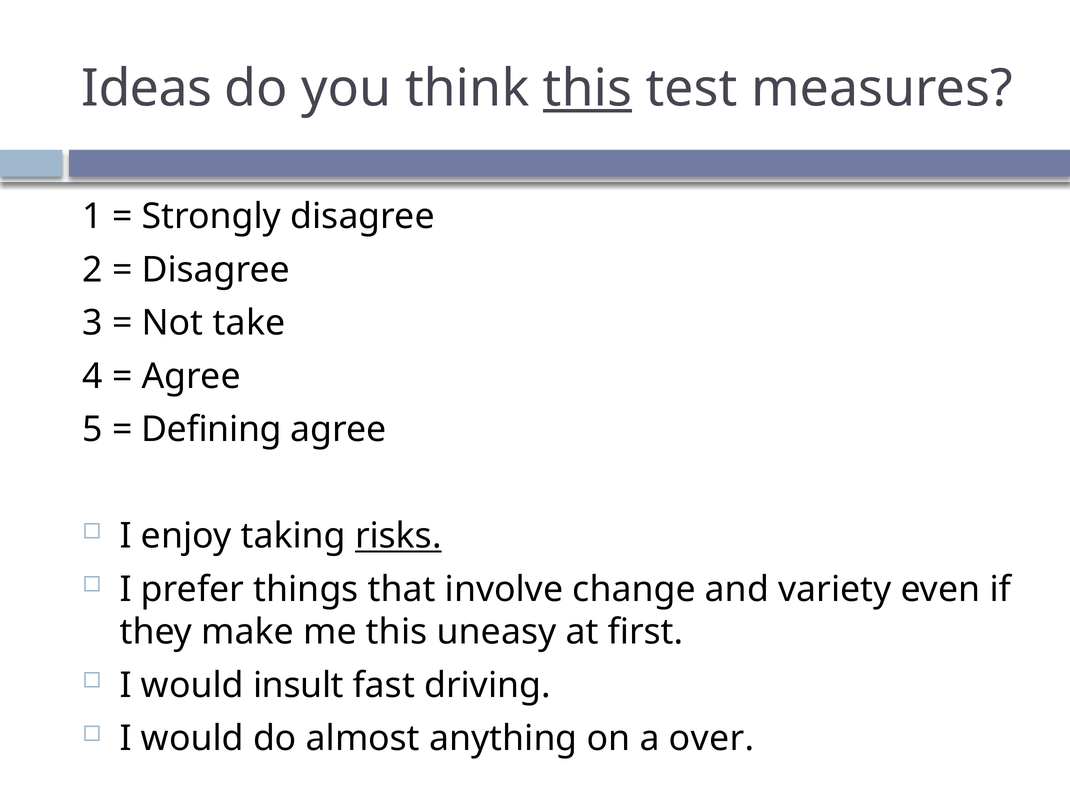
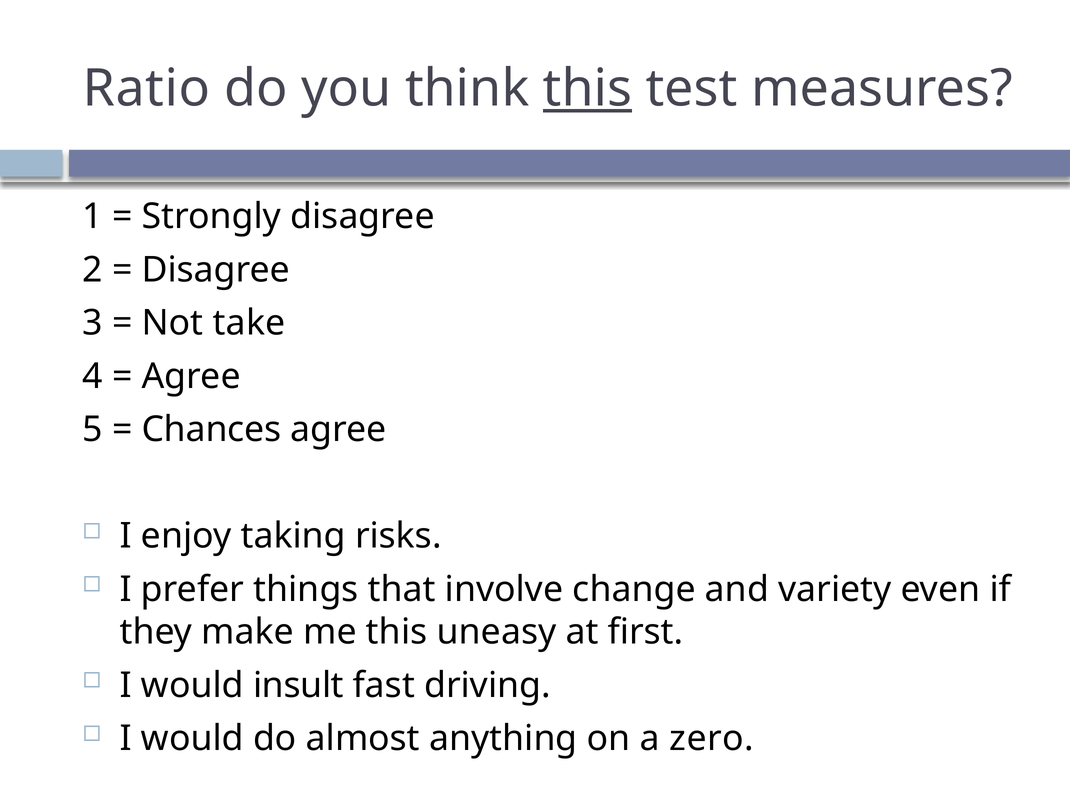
Ideas: Ideas -> Ratio (146, 88)
Defining: Defining -> Chances (211, 429)
risks underline: present -> none (398, 536)
over: over -> zero (712, 738)
